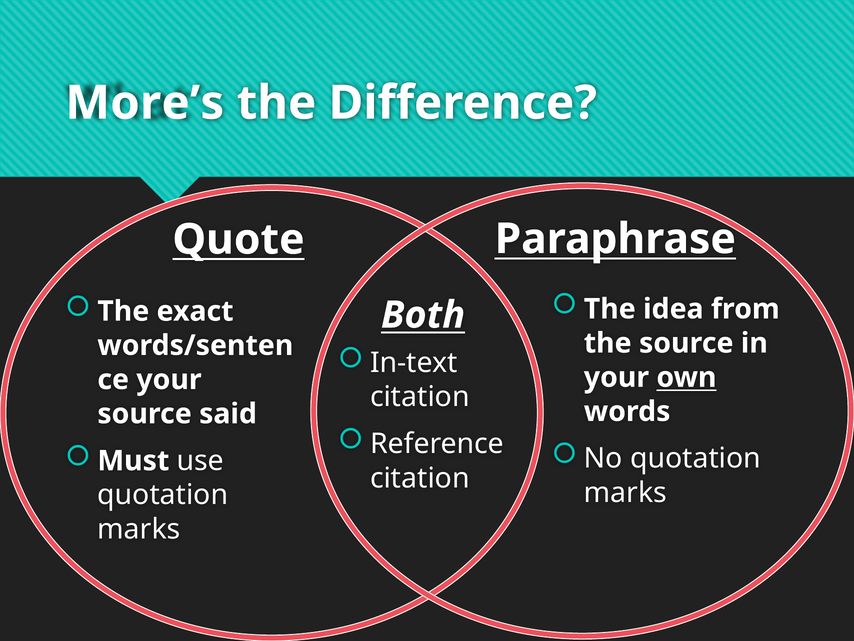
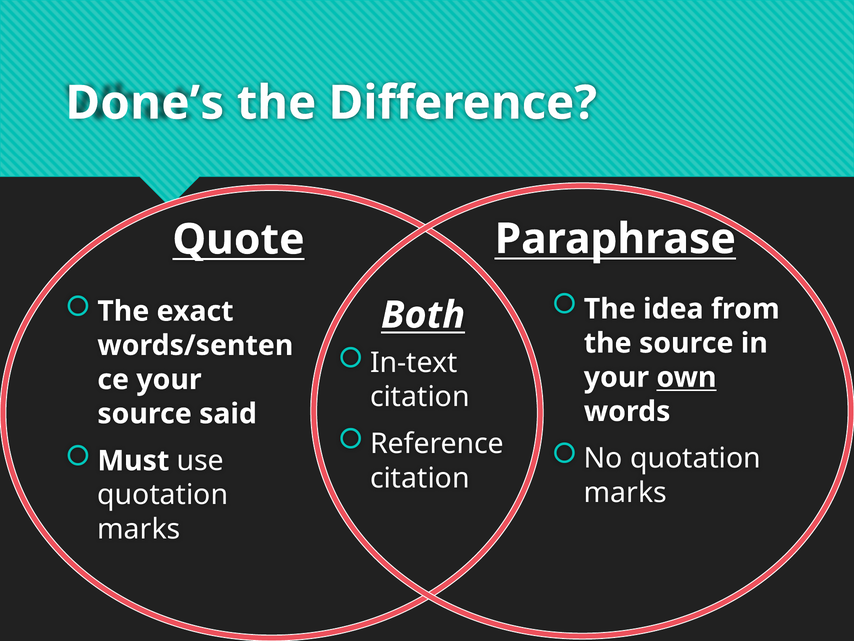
More’s: More’s -> Done’s (145, 103)
